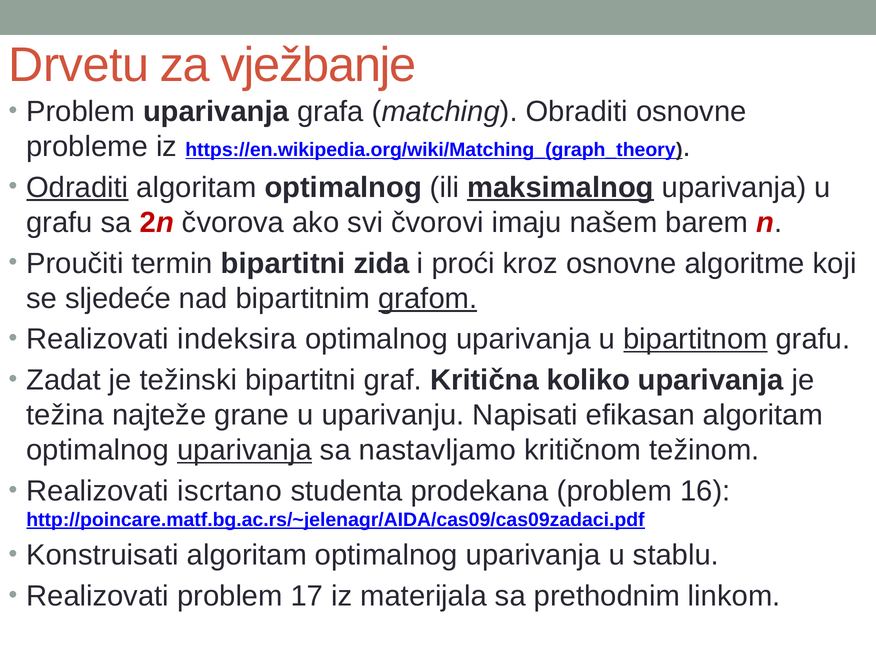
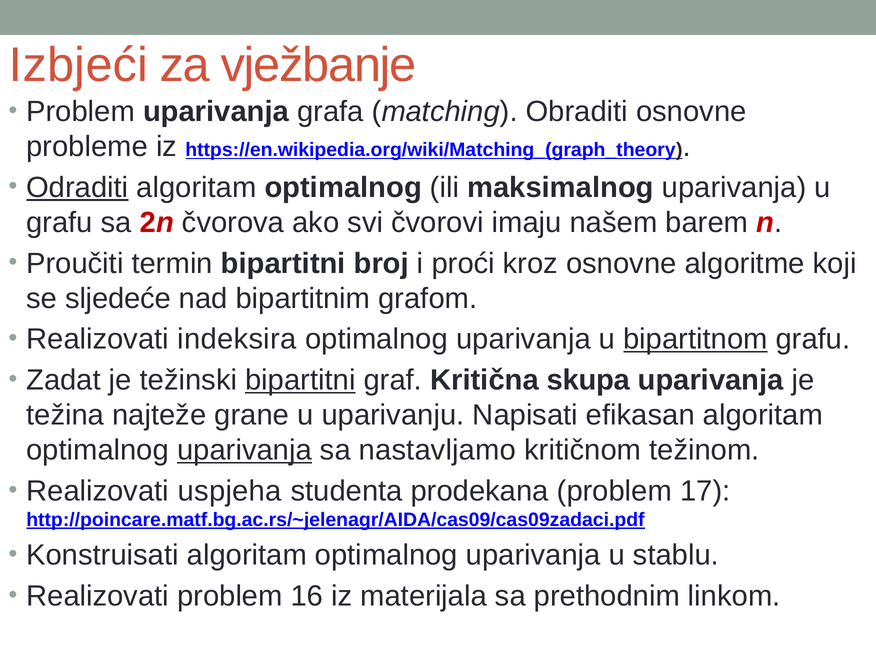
Drvetu: Drvetu -> Izbjeći (79, 65)
maksimalnog underline: present -> none (560, 187)
zida: zida -> broj (381, 263)
grafom underline: present -> none (428, 298)
bipartitni underline: none -> present (300, 380)
koliko: koliko -> skupa (588, 380)
iscrtano: iscrtano -> uspjeha (230, 491)
16: 16 -> 17 (705, 491)
17: 17 -> 16 (307, 596)
